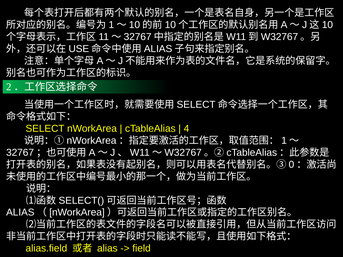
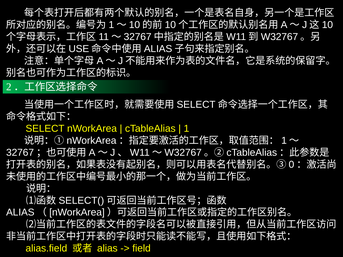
4: 4 -> 1 (186, 129)
